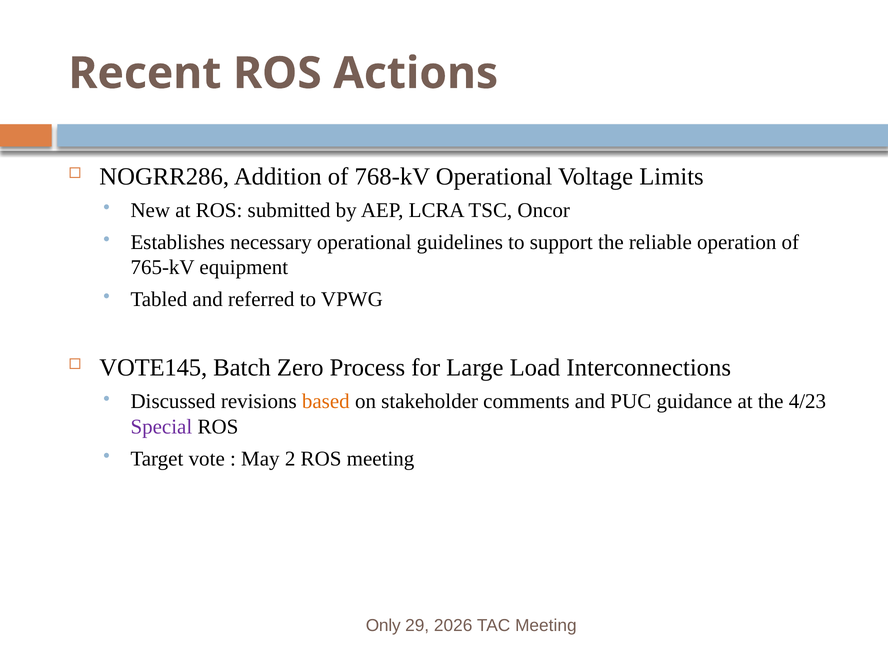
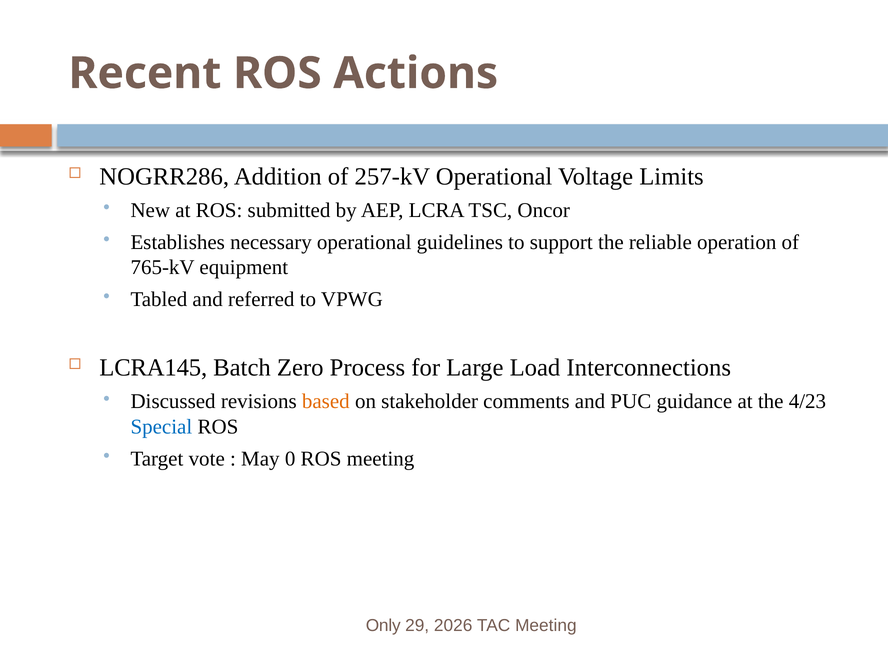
768-kV: 768-kV -> 257-kV (392, 176)
VOTE145: VOTE145 -> LCRA145 (153, 368)
Special colour: purple -> blue (161, 427)
2: 2 -> 0 (290, 459)
